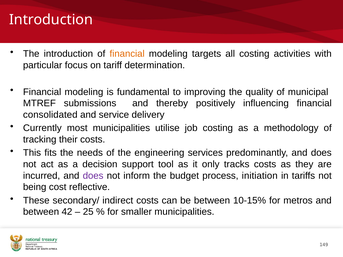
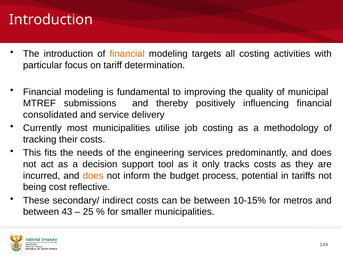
does colour: purple -> orange (93, 176)
initiation: initiation -> potential (260, 176)
42: 42 -> 43 (67, 212)
